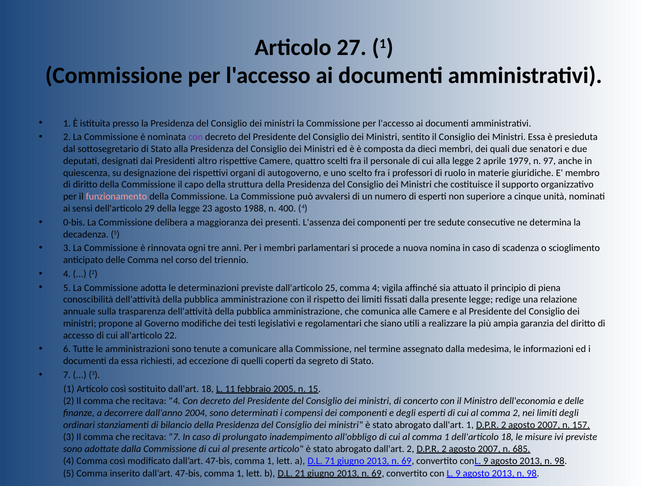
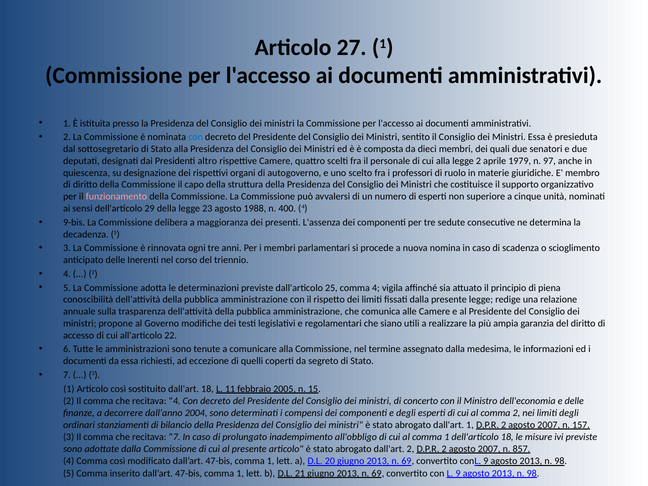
con colour: purple -> blue (196, 137)
0-bis: 0-bis -> 9-bis (74, 222)
delle Comma: Comma -> Inerenti (143, 260)
685: 685 -> 857 (521, 449)
71: 71 -> 20 (330, 461)
